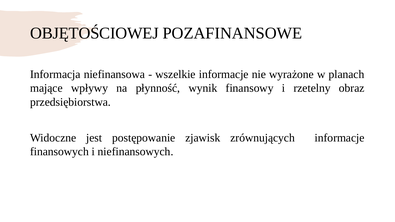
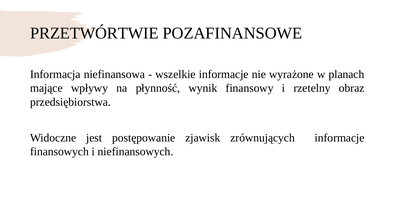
OBJĘTOŚCIOWEJ: OBJĘTOŚCIOWEJ -> PRZETWÓRTWIE (94, 33)
